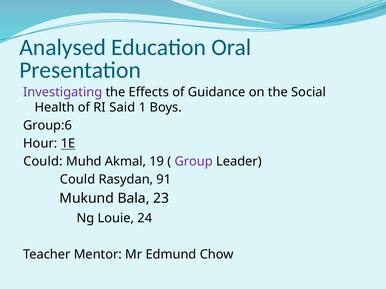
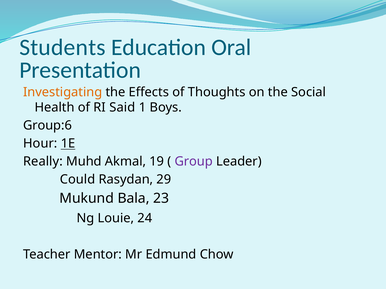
Analysed: Analysed -> Students (62, 48)
Investigating colour: purple -> orange (63, 92)
Guidance: Guidance -> Thoughts (217, 92)
Could: Could -> Really (43, 162)
91: 91 -> 29 (164, 180)
